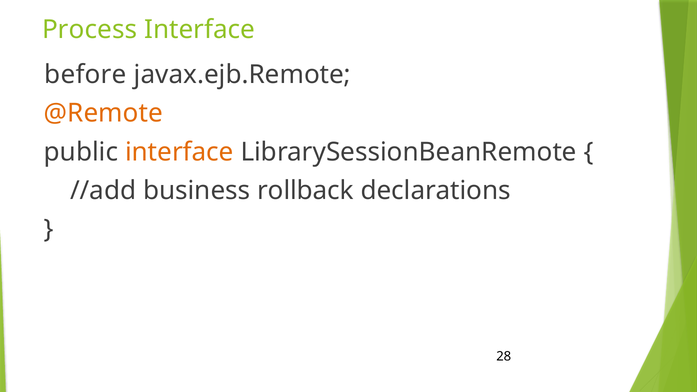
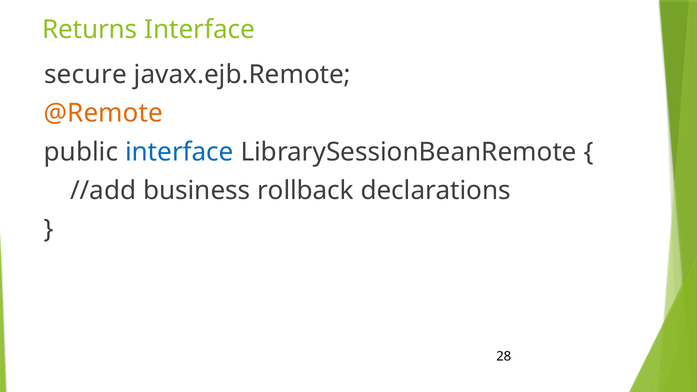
Process: Process -> Returns (90, 30)
before: before -> secure (85, 75)
interface colour: orange -> blue (179, 152)
